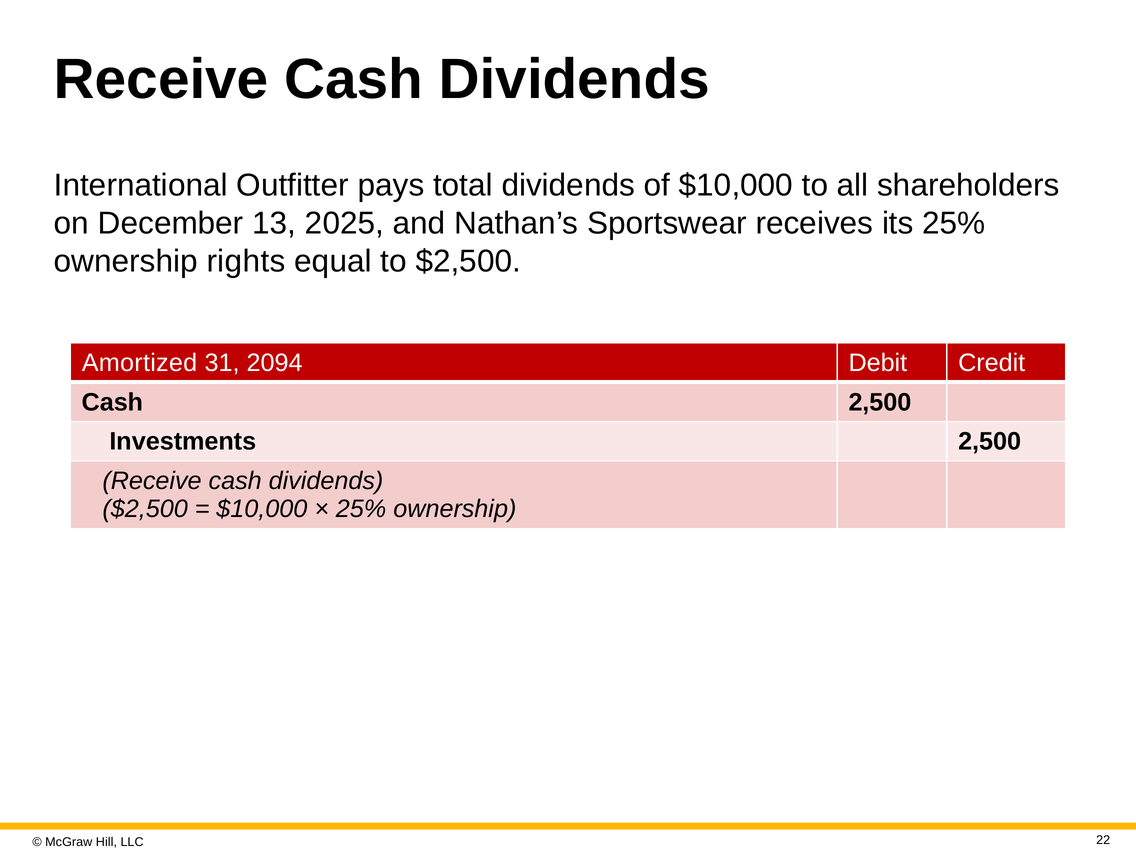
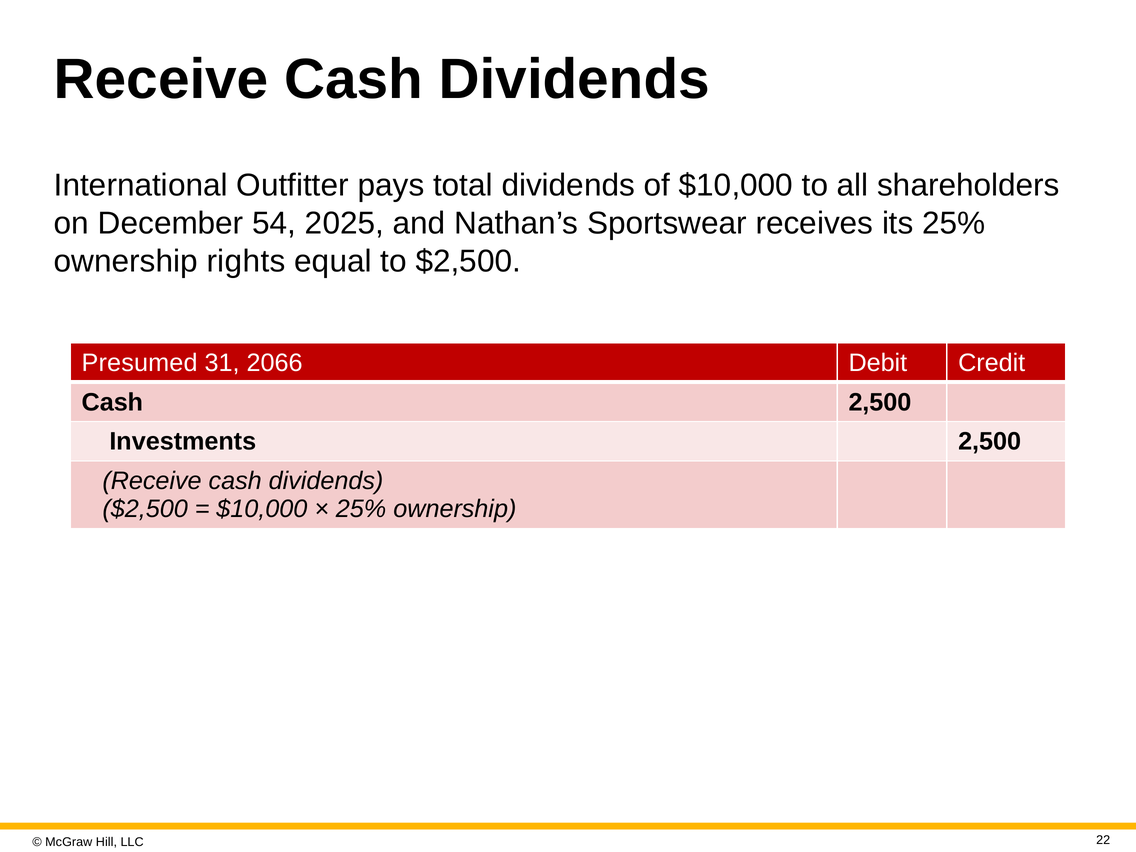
13: 13 -> 54 (274, 223)
Amortized: Amortized -> Presumed (140, 363)
2094: 2094 -> 2066 (275, 363)
